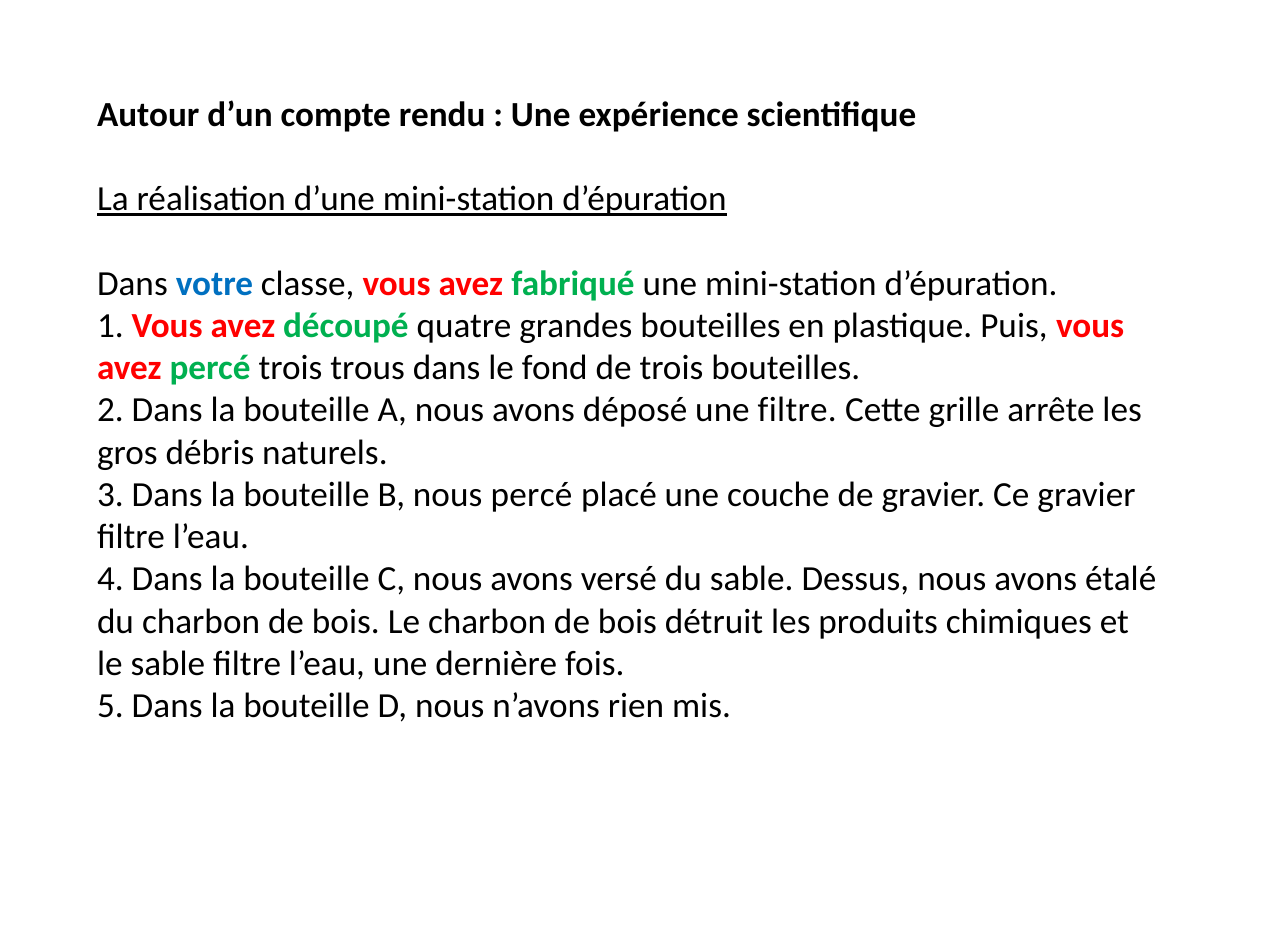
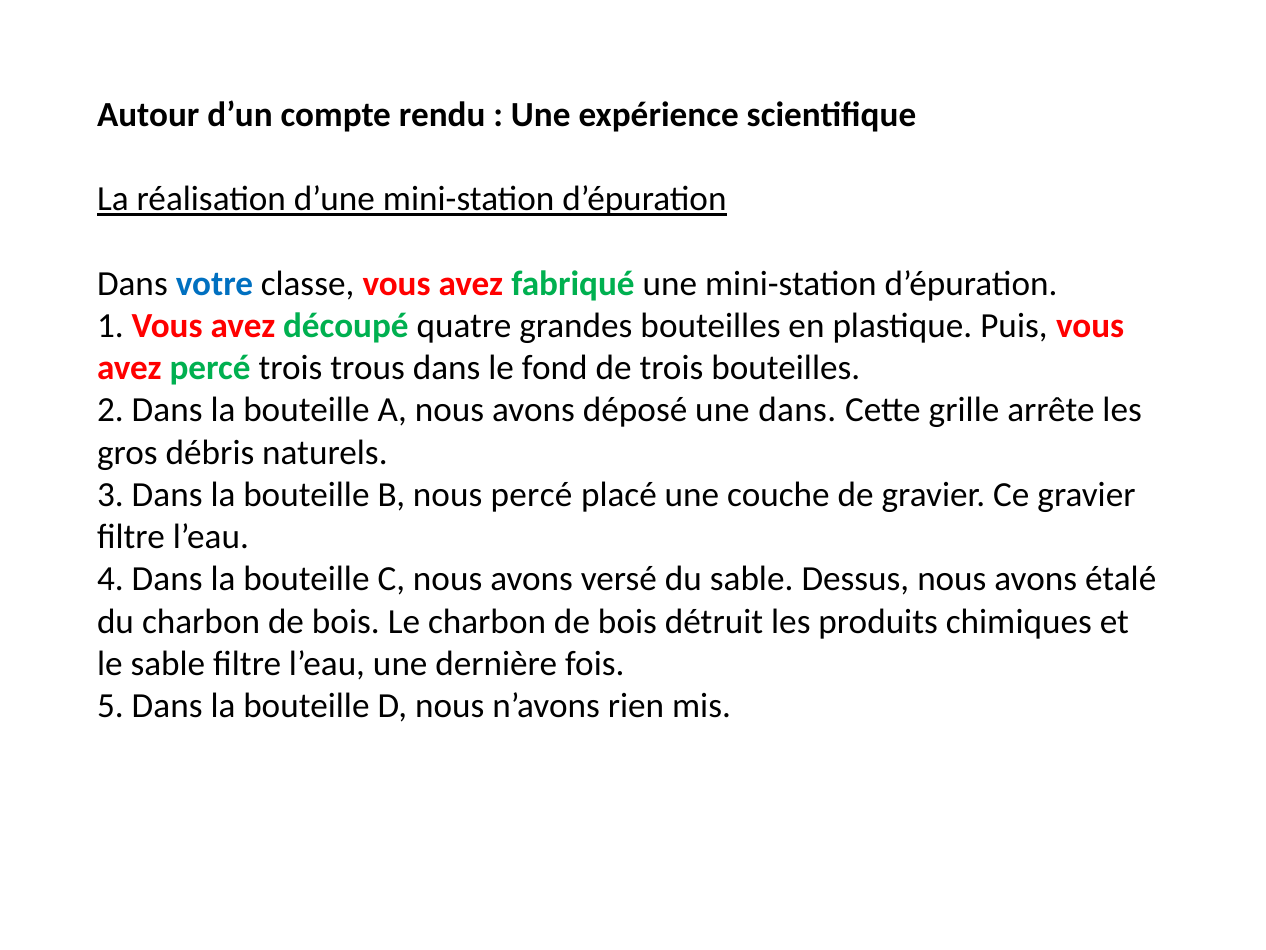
une filtre: filtre -> dans (797, 410)
